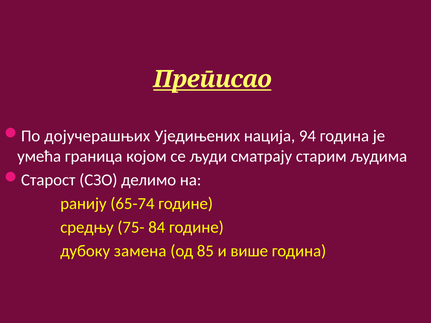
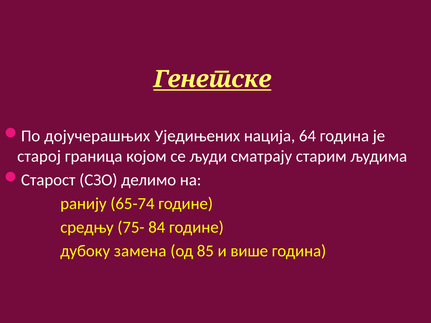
Преписао: Преписао -> Генетске (212, 79)
94: 94 -> 64 (307, 136)
умећа: умећа -> старој (39, 156)
